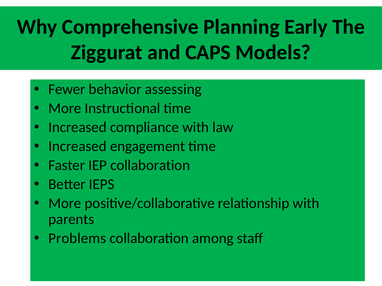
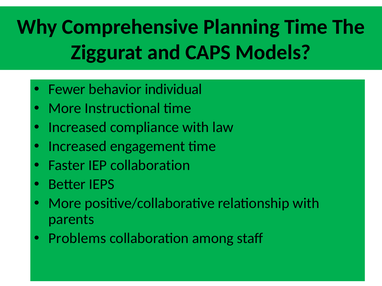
Planning Early: Early -> Time (306, 27)
assessing: assessing -> individual (173, 89)
